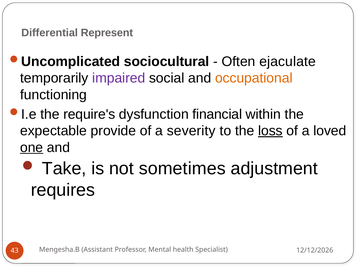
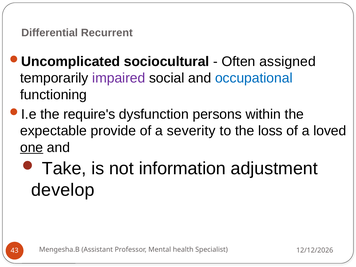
Represent: Represent -> Recurrent (107, 33)
ejaculate: ejaculate -> assigned (288, 61)
occupational colour: orange -> blue (254, 78)
financial: financial -> persons (217, 114)
loss underline: present -> none (270, 131)
sometimes: sometimes -> information (182, 169)
requires: requires -> develop (63, 190)
